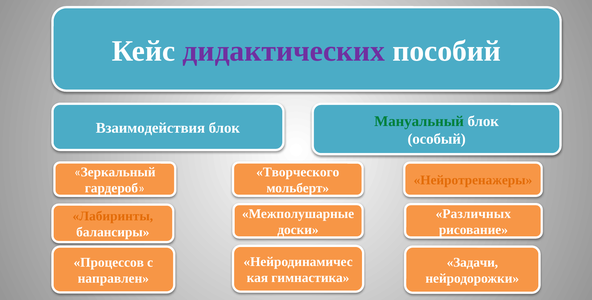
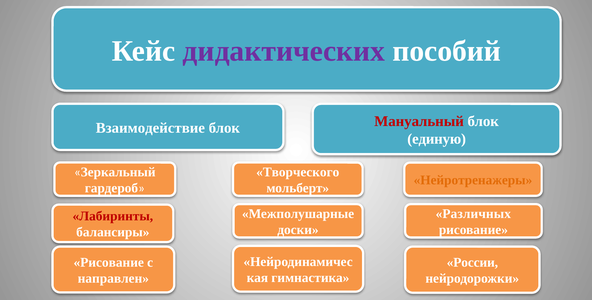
Взаимодействия: Взаимодействия -> Взаимодействие (150, 128)
Мануальный colour: green -> red (419, 121)
особый: особый -> единую (437, 139)
Лабиринты colour: orange -> red (113, 216)
Процессов: Процессов -> Рисование (109, 262)
Задачи: Задачи -> России (472, 262)
